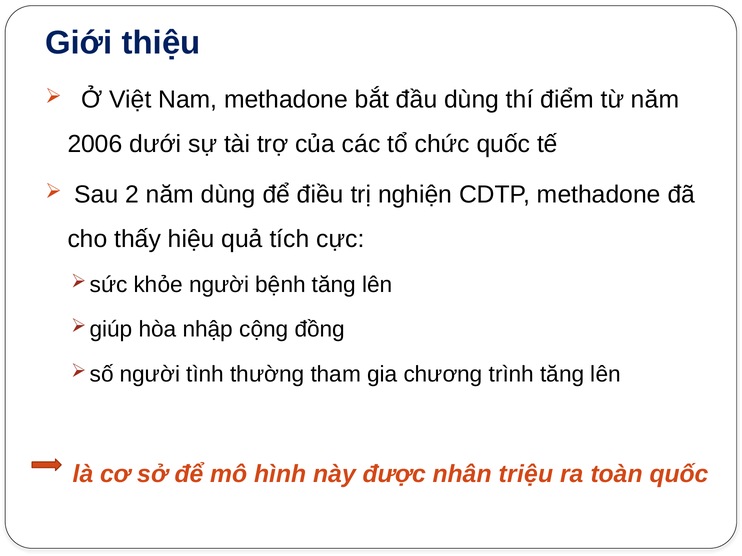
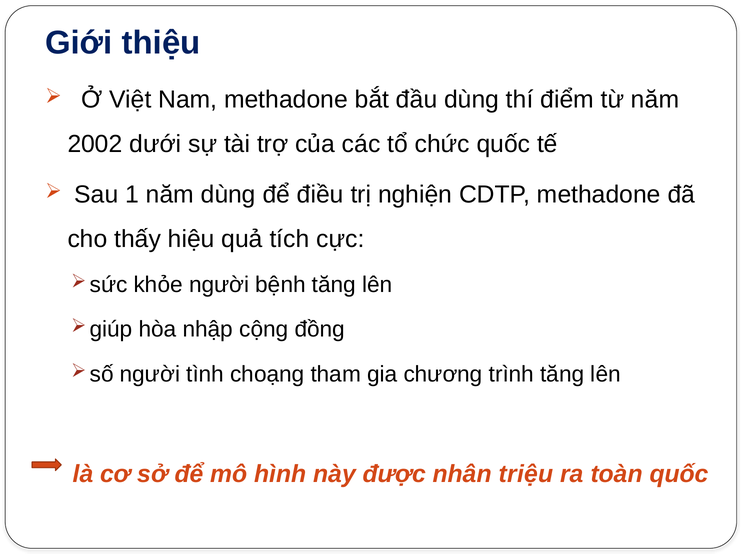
2006: 2006 -> 2002 (95, 144)
2: 2 -> 1 (132, 195)
thường: thường -> choạng (267, 374)
